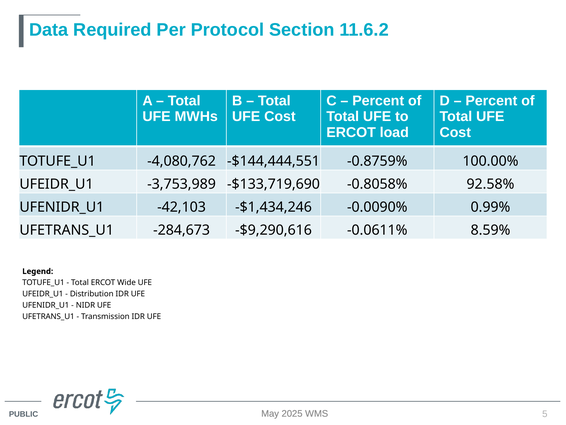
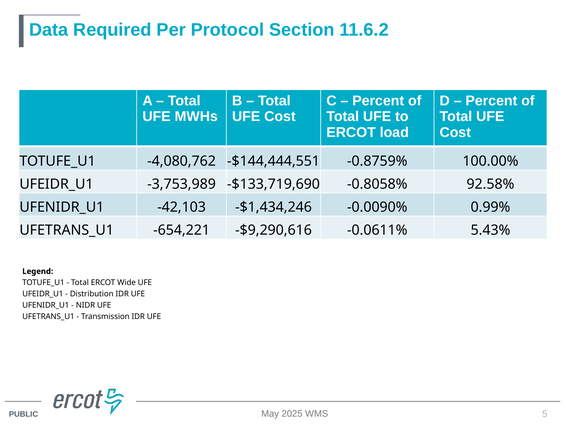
-284,673: -284,673 -> -654,221 (182, 230)
8.59%: 8.59% -> 5.43% (490, 230)
